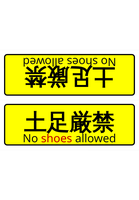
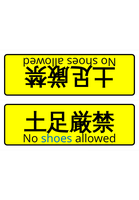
shoes colour: red -> blue (57, 139)
